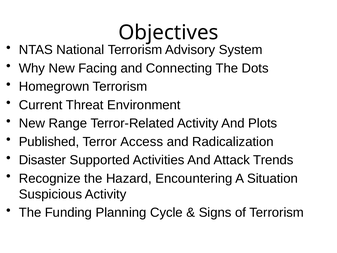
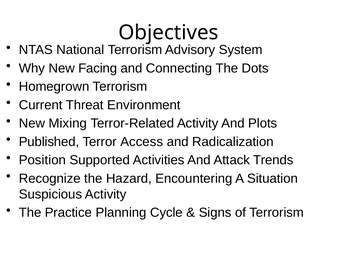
Range: Range -> Mixing (68, 123)
Disaster: Disaster -> Position (42, 160)
Funding: Funding -> Practice (68, 212)
